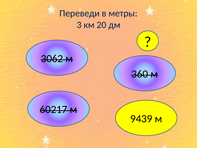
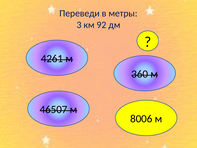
20: 20 -> 92 (102, 25)
3062: 3062 -> 4261 (52, 58)
60217: 60217 -> 46507 (54, 109)
9439: 9439 -> 8006 (141, 118)
